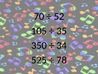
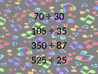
52: 52 -> 30 (59, 16)
34: 34 -> 87 (62, 45)
78: 78 -> 25 (62, 60)
